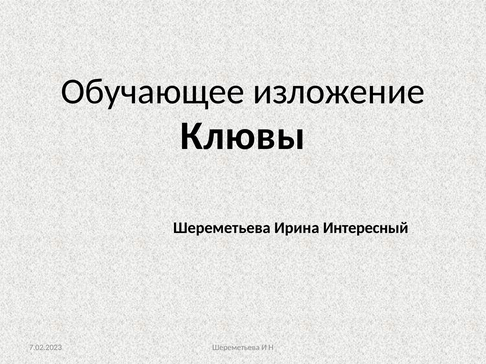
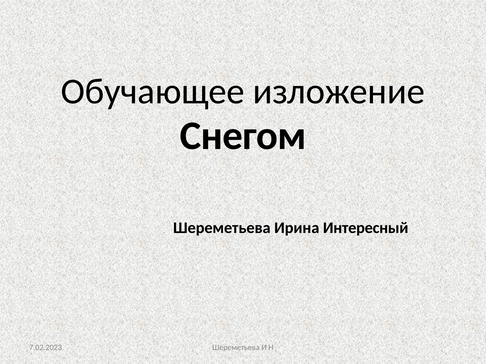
Клювы: Клювы -> Снегом (243, 136)
